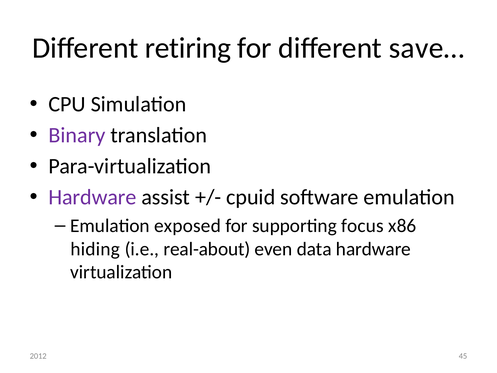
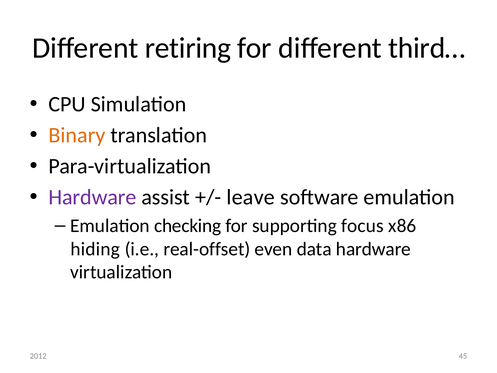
save…: save… -> third… (427, 48)
Binary colour: purple -> orange (77, 135)
cpuid: cpuid -> leave (251, 197)
exposed: exposed -> checking (188, 226)
real-about: real-about -> real-offset (207, 249)
